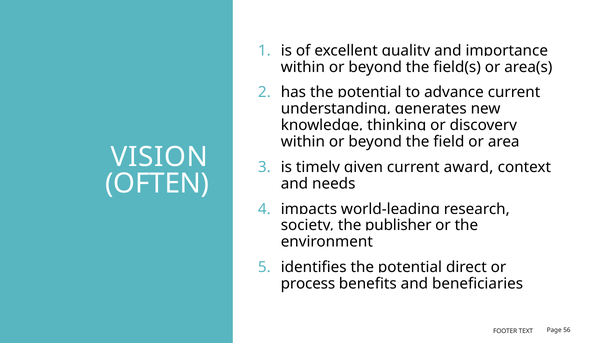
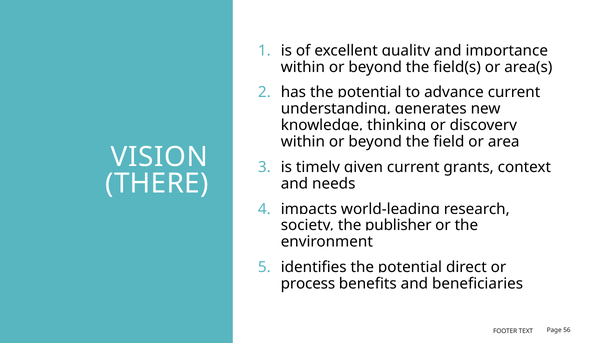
award: award -> grants (469, 167)
OFTEN: OFTEN -> THERE (157, 184)
